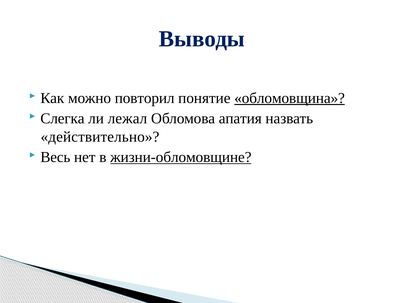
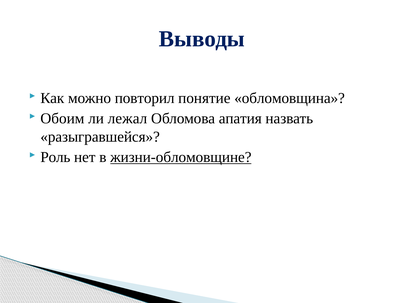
обломовщина underline: present -> none (290, 98)
Слегка: Слегка -> Обоим (62, 118)
действительно: действительно -> разыгравшейся (100, 137)
Весь: Весь -> Роль (55, 157)
